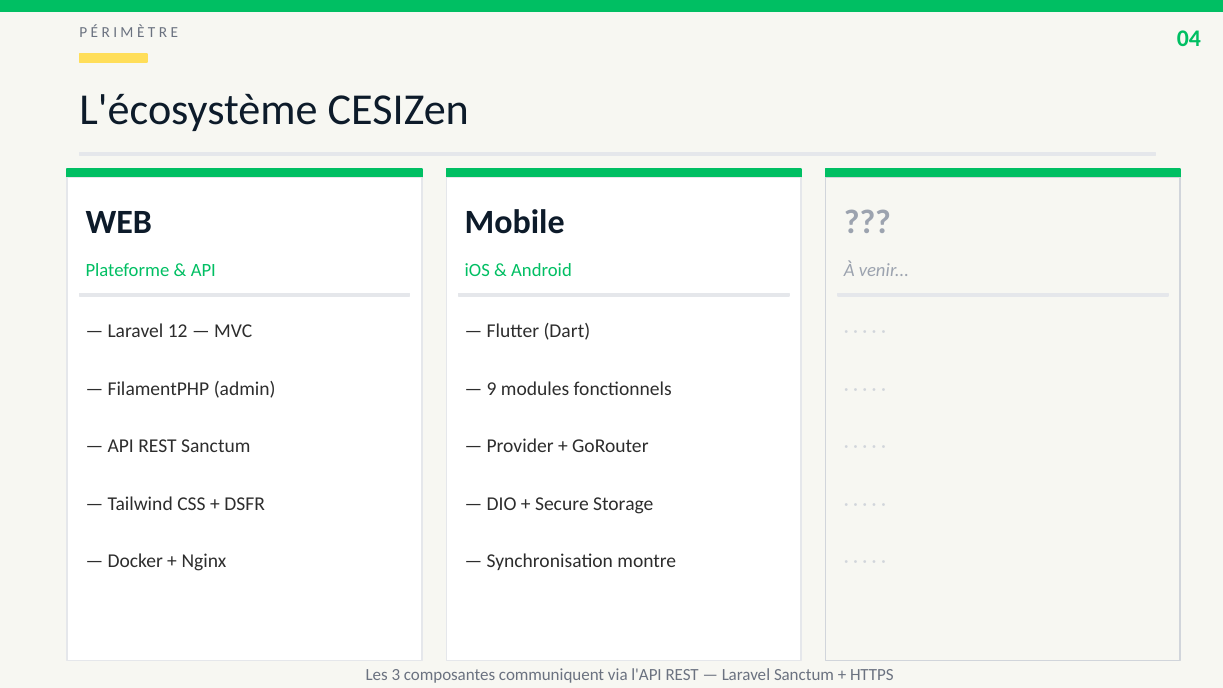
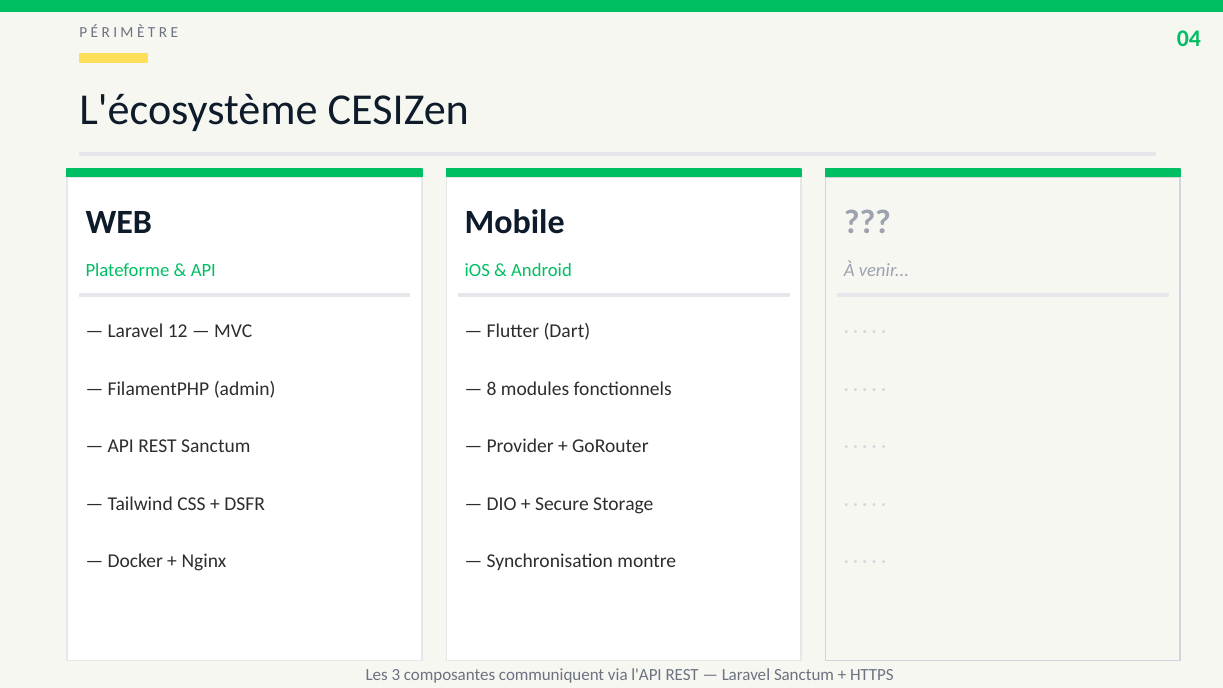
9: 9 -> 8 (492, 389)
